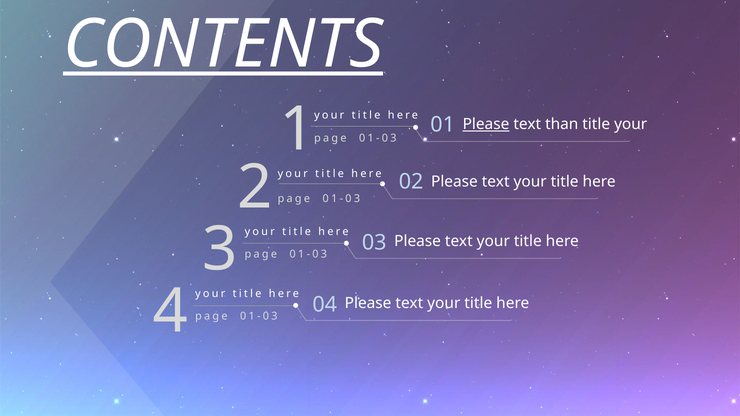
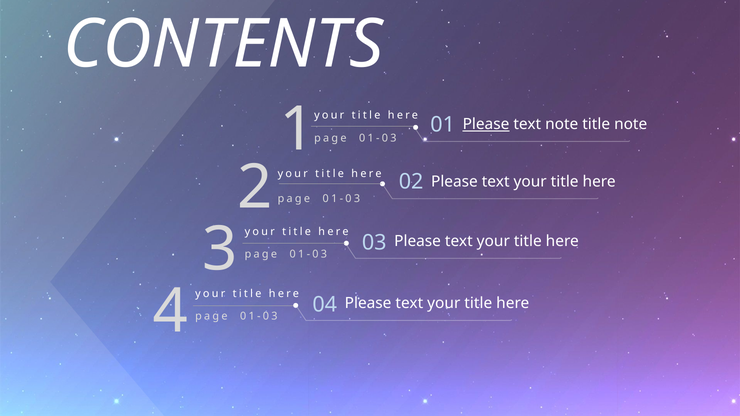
CONTENTS underline: present -> none (223, 44)
text than: than -> note (562, 124)
title your: your -> note (631, 124)
